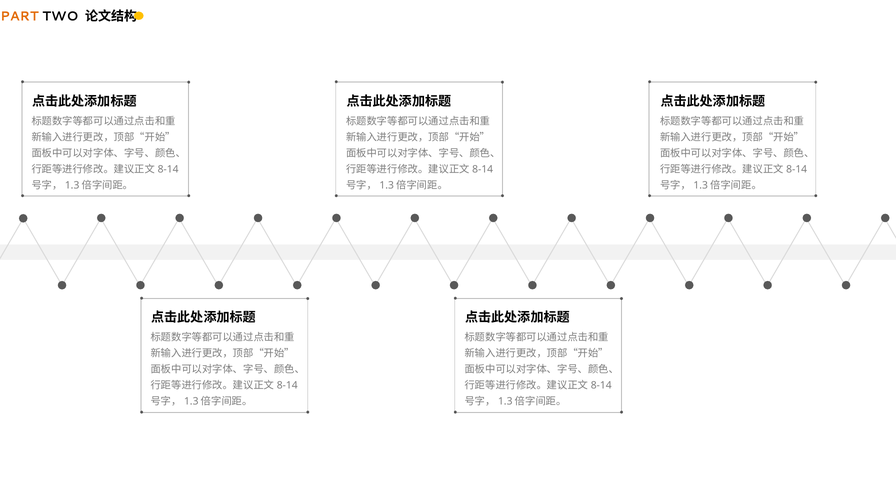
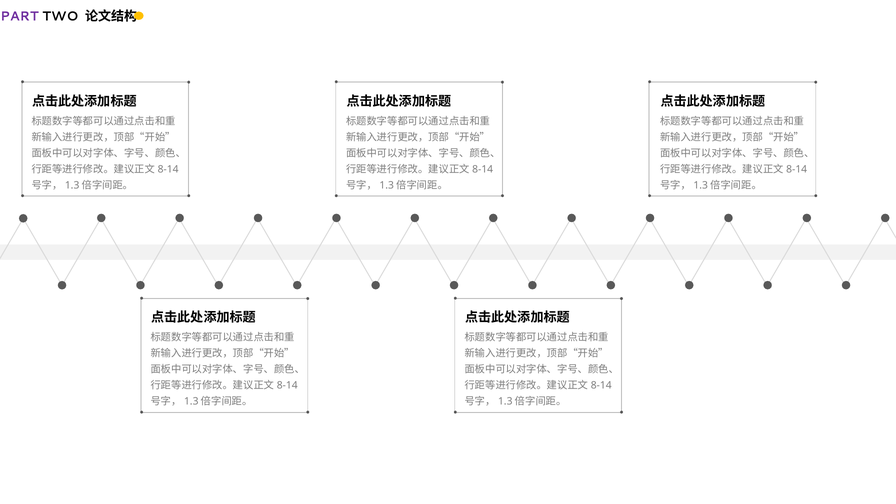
PART colour: orange -> purple (19, 17)
